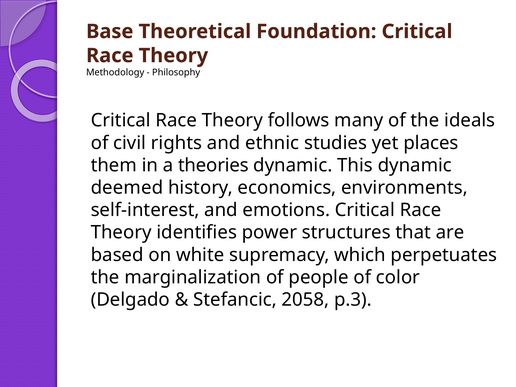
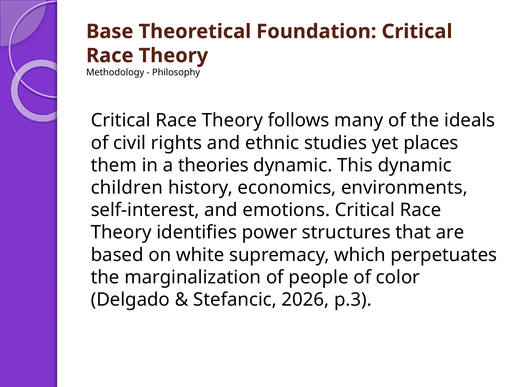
deemed: deemed -> children (127, 188)
2058: 2058 -> 2026 (305, 300)
